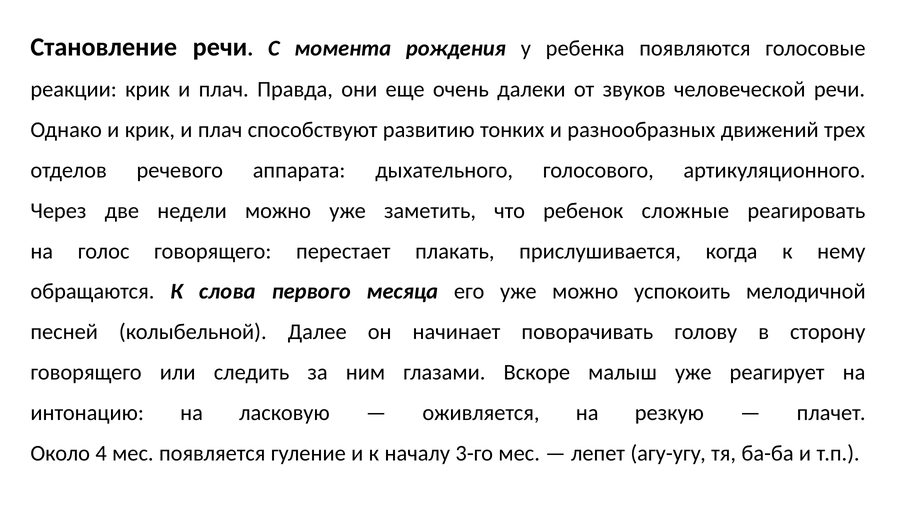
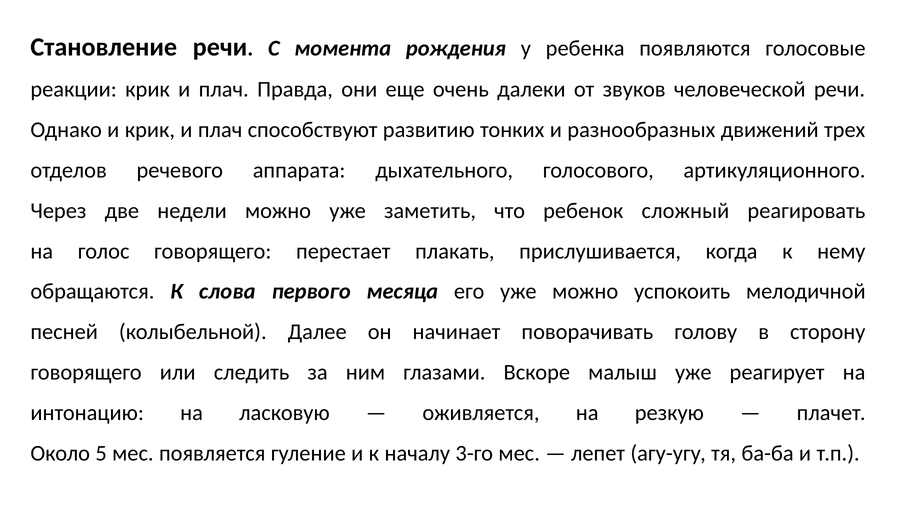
сложные: сложные -> сложный (685, 211)
4: 4 -> 5 (101, 453)
